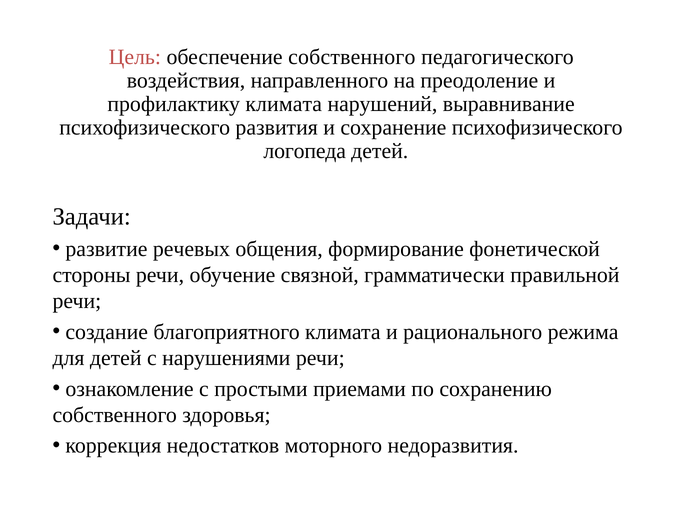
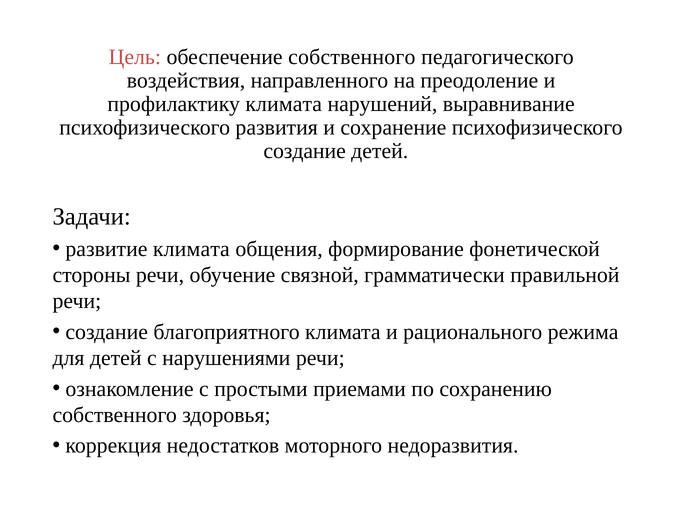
логопеда: логопеда -> создание (305, 151)
развитие речевых: речевых -> климата (191, 249)
